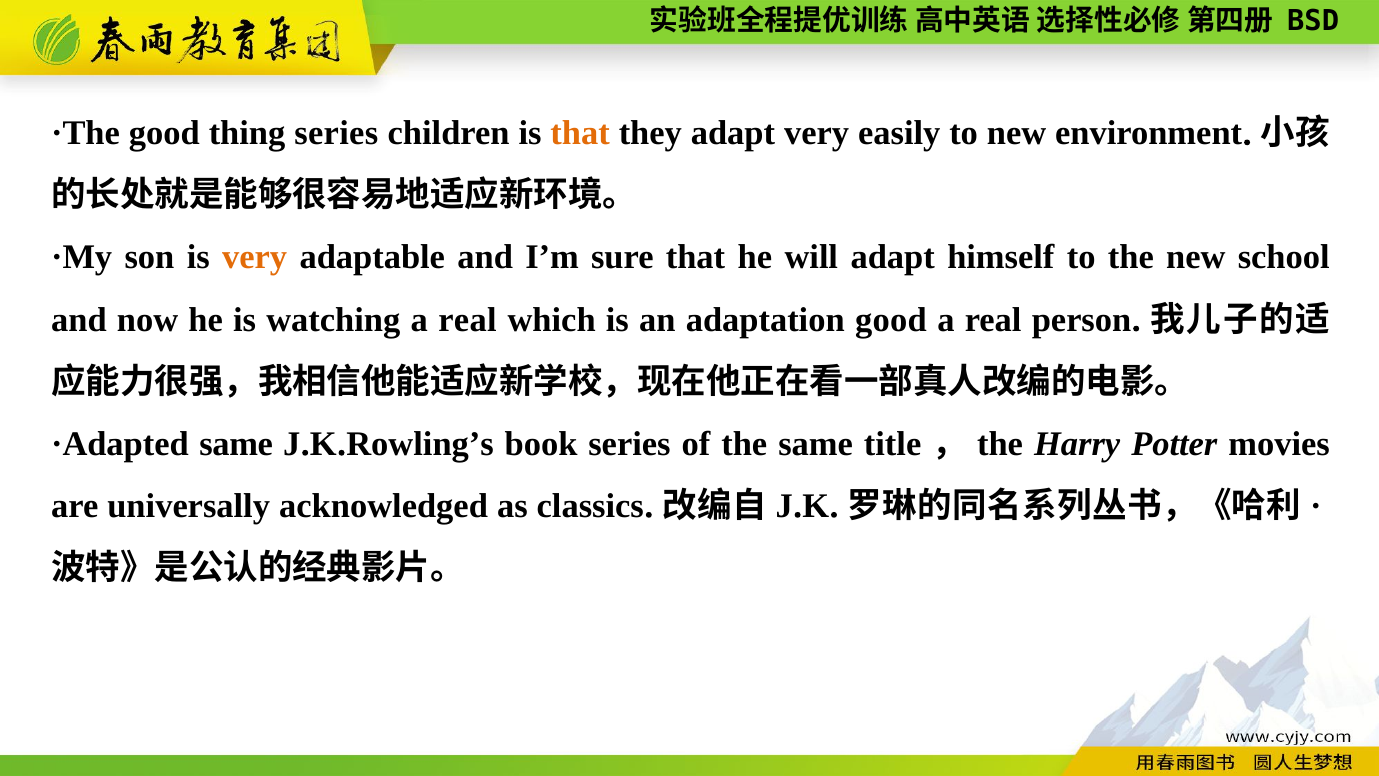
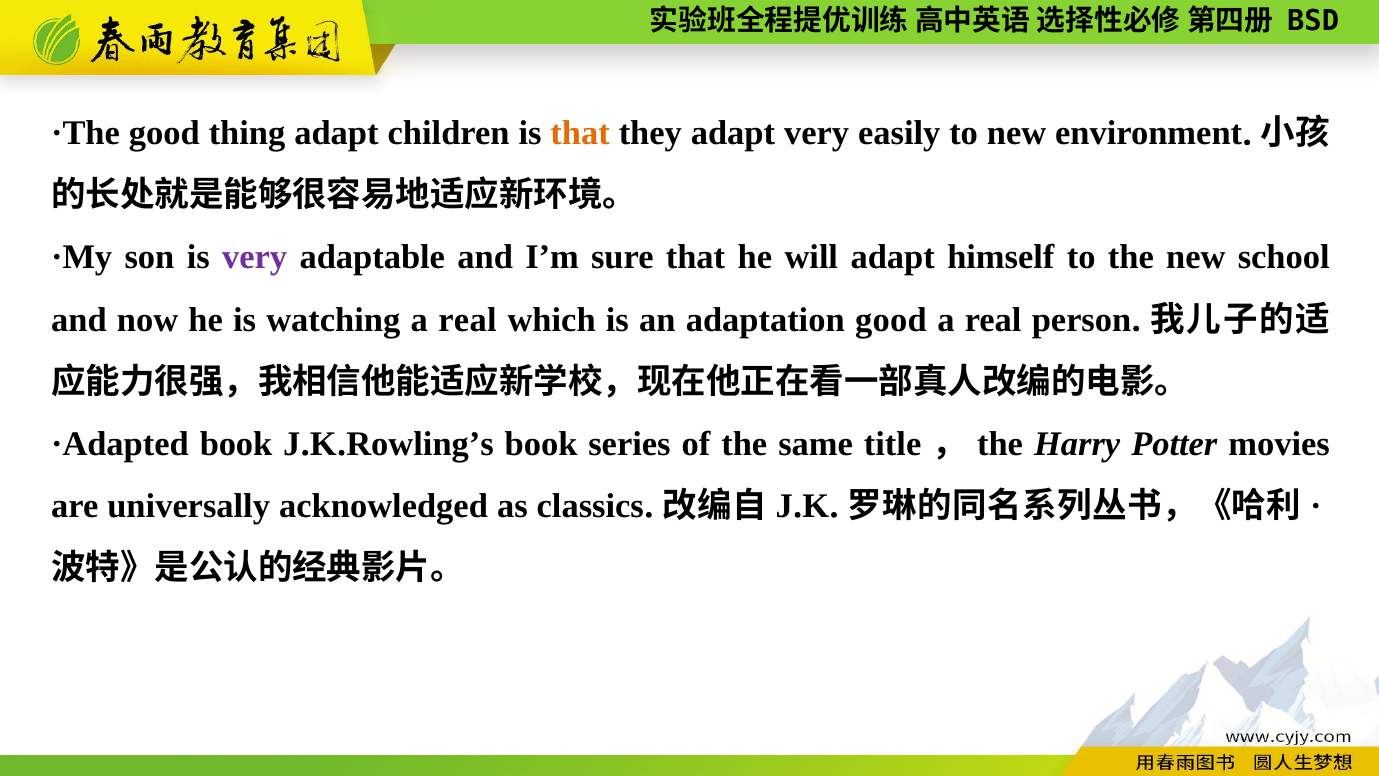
thing series: series -> adapt (336, 133)
very colour: orange -> purple (255, 258)
·Adapted same: same -> book (236, 444)
